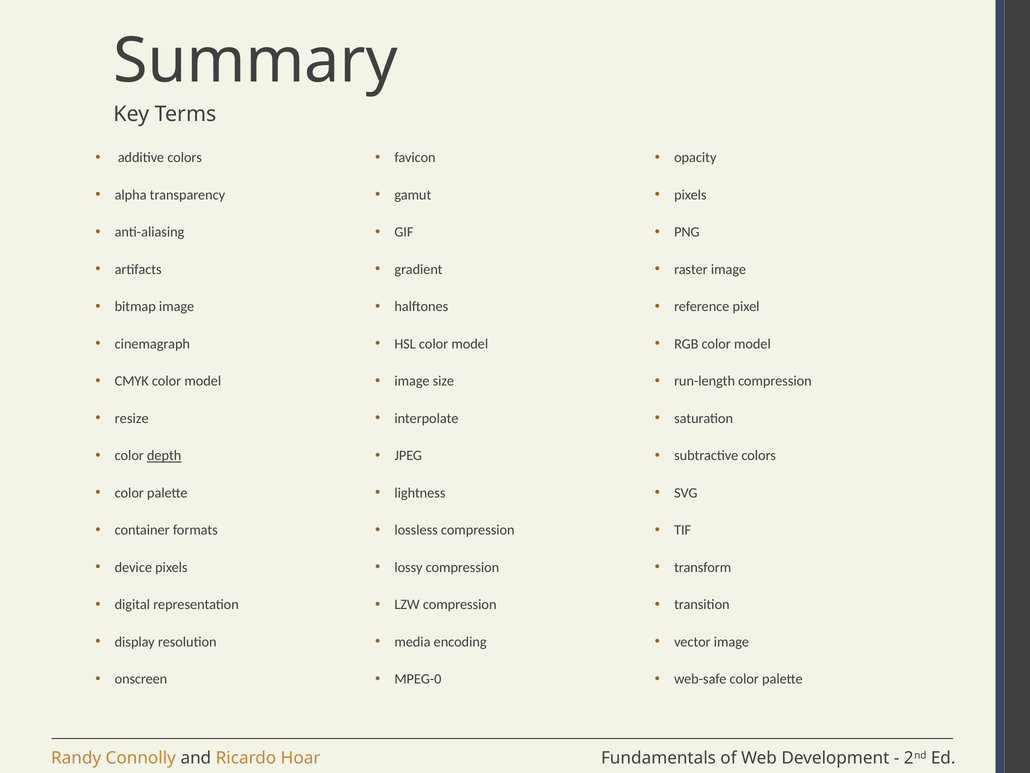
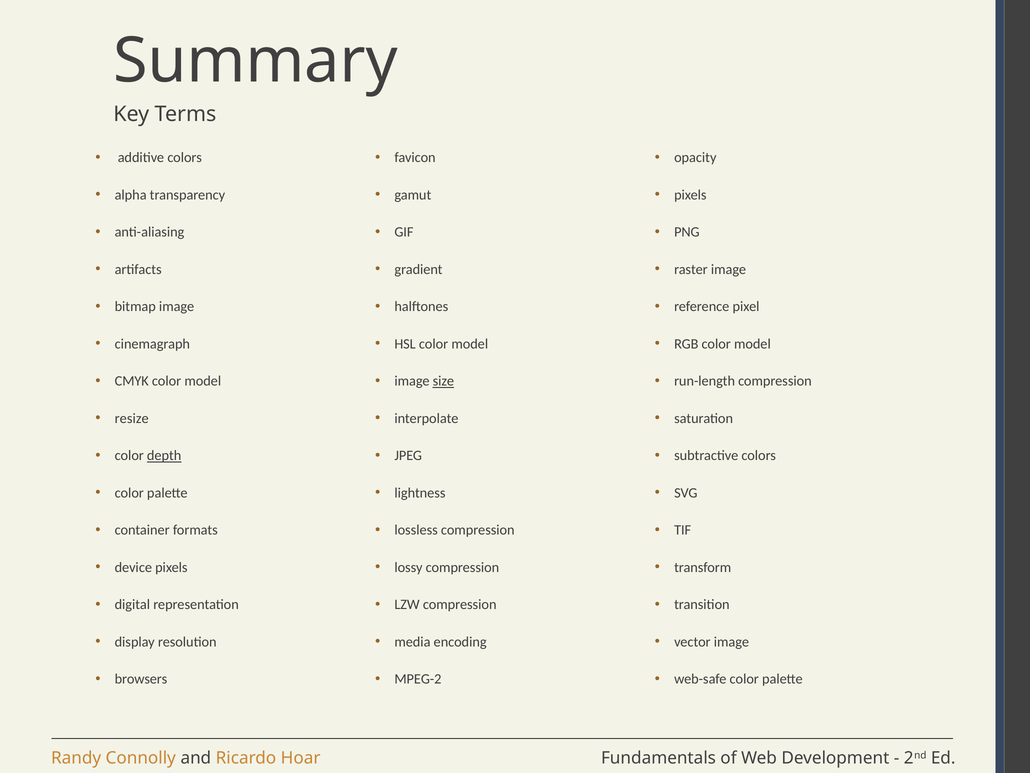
size underline: none -> present (443, 381)
onscreen: onscreen -> browsers (141, 679)
MPEG-0: MPEG-0 -> MPEG-2 (418, 679)
